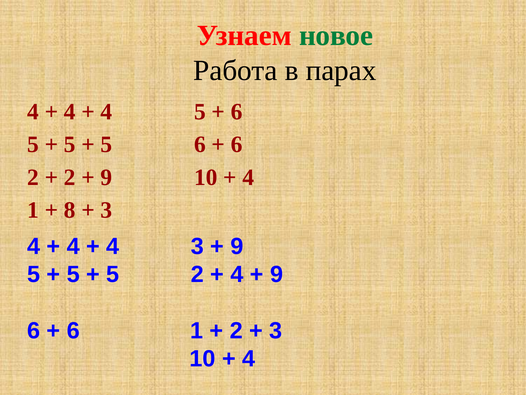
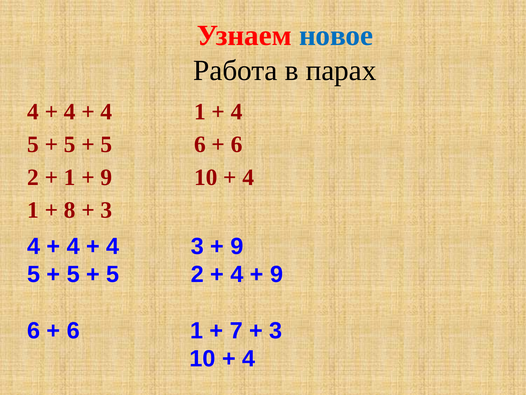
новое colour: green -> blue (336, 35)
5: 5 -> 1 (200, 112)
6: 6 -> 4 (237, 112)
2: 2 -> 1 (70, 177)
2: 2 -> 7 (236, 330)
